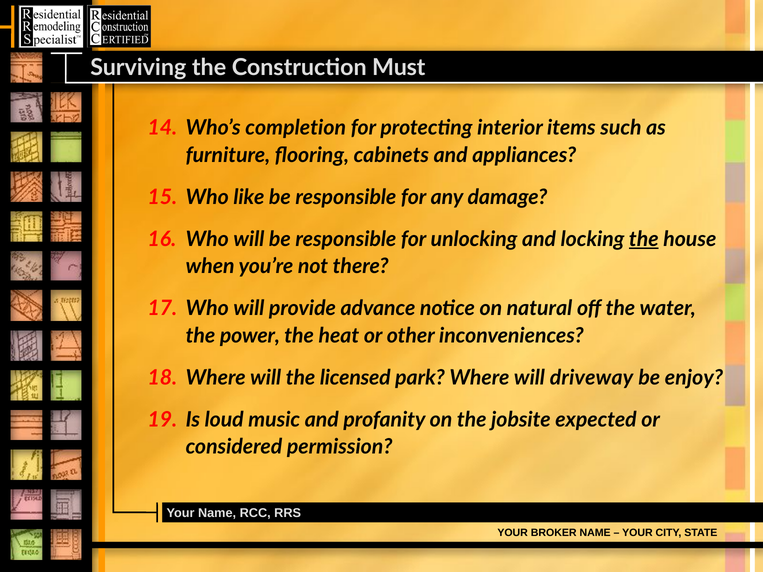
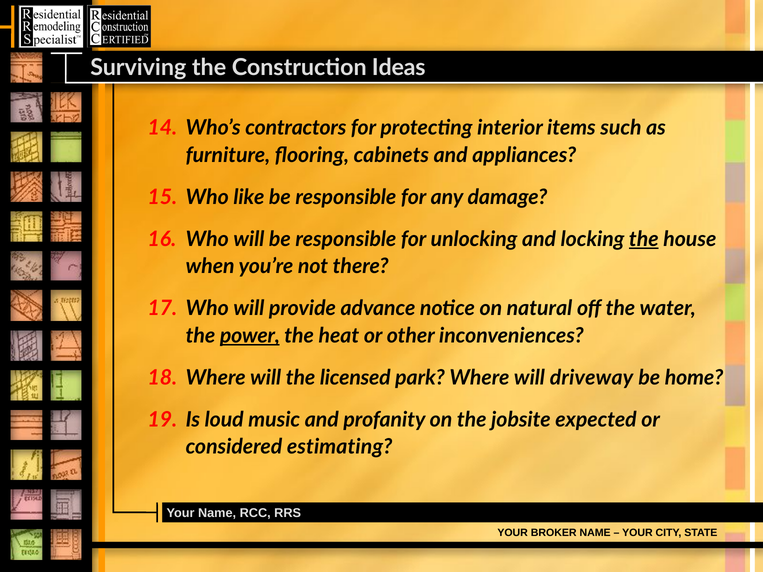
Must: Must -> Ideas (399, 68)
completion: completion -> contractors (296, 128)
power underline: none -> present (250, 336)
enjoy: enjoy -> home (694, 378)
permission: permission -> estimating (340, 447)
